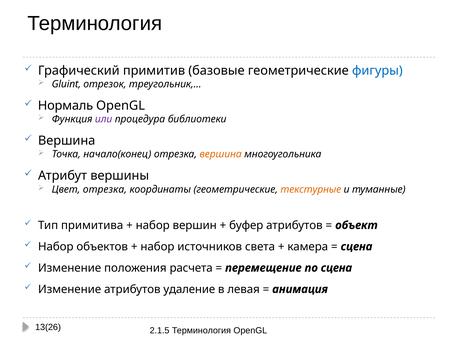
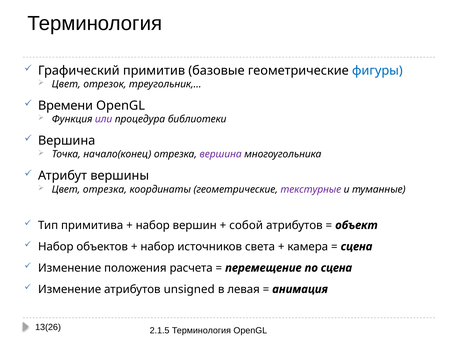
Gluint: Gluint -> Цвет (66, 84)
Нормаль: Нормаль -> Времени (66, 106)
вершина colour: orange -> purple (221, 154)
текстурные colour: orange -> purple (311, 190)
буфер: буфер -> собой (246, 226)
удаление: удаление -> unsigned (189, 290)
